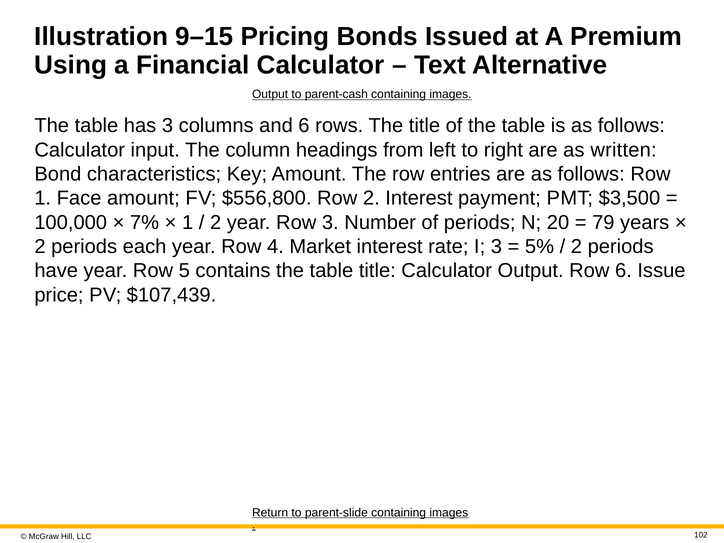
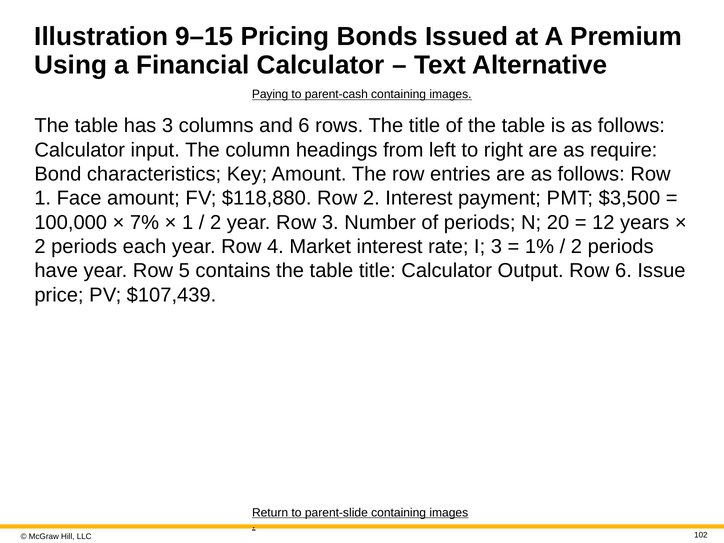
Output: Output -> Paying (270, 94)
written: written -> require (624, 150)
$556,800: $556,800 -> $118,880 (267, 198)
79: 79 -> 12 (603, 222)
5%: 5% -> 1% (540, 247)
